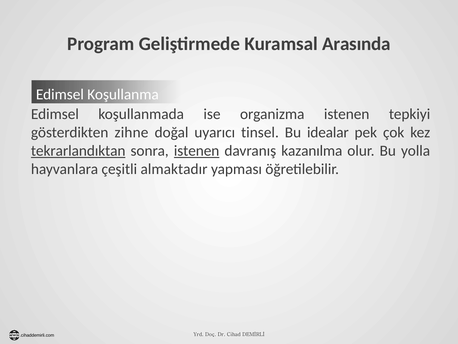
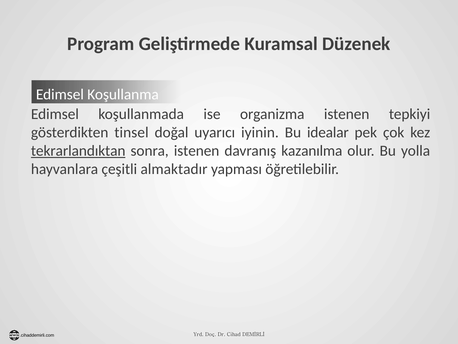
Arasında: Arasında -> Düzenek (356, 44)
zihne: zihne -> tinsel (131, 132)
tinsel: tinsel -> iyinin (260, 132)
istenen underline: present -> none (197, 151)
